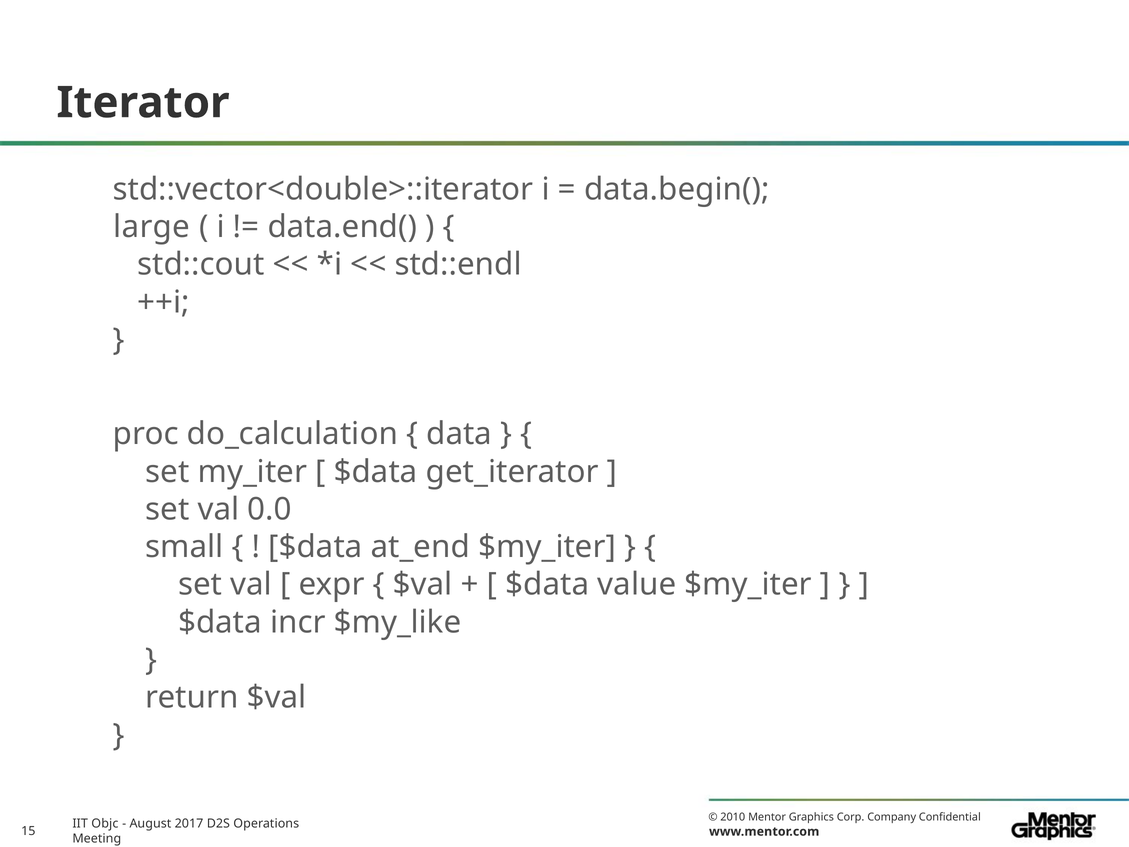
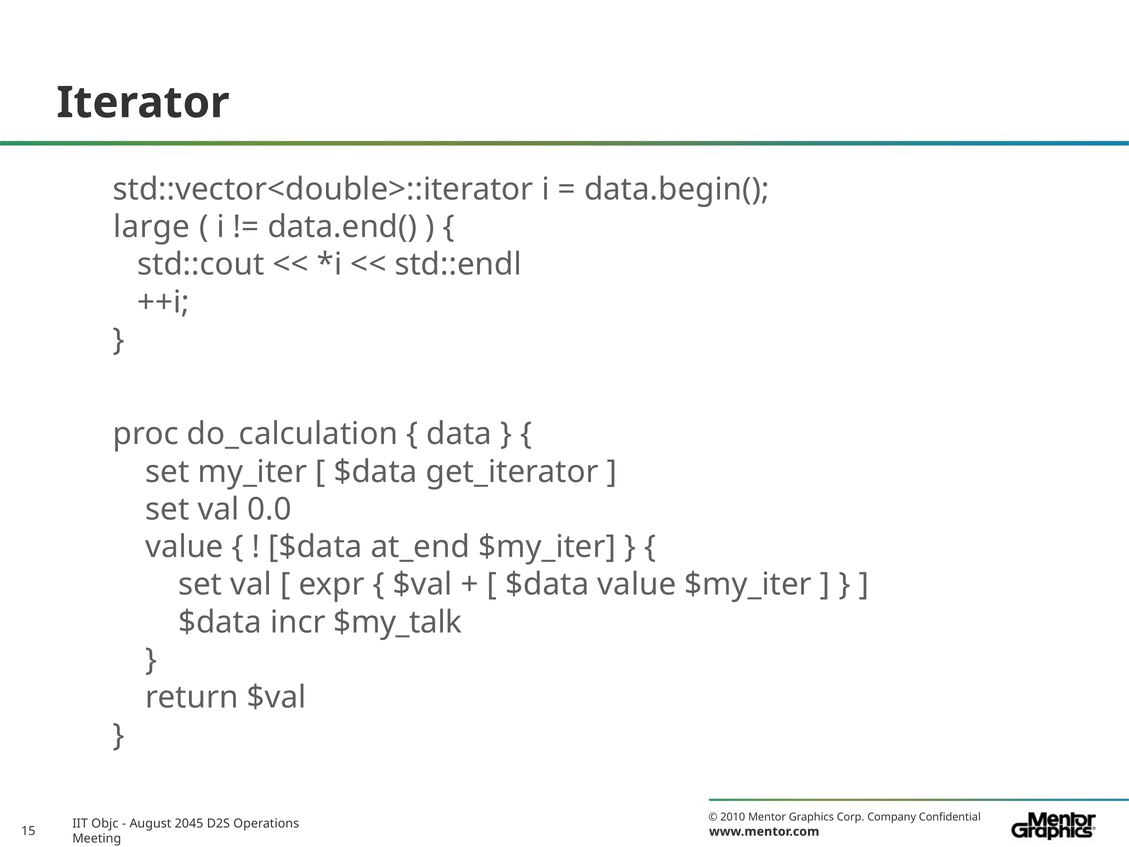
small: small -> value (184, 547)
$my_like: $my_like -> $my_talk (398, 622)
2017: 2017 -> 2045 (189, 823)
